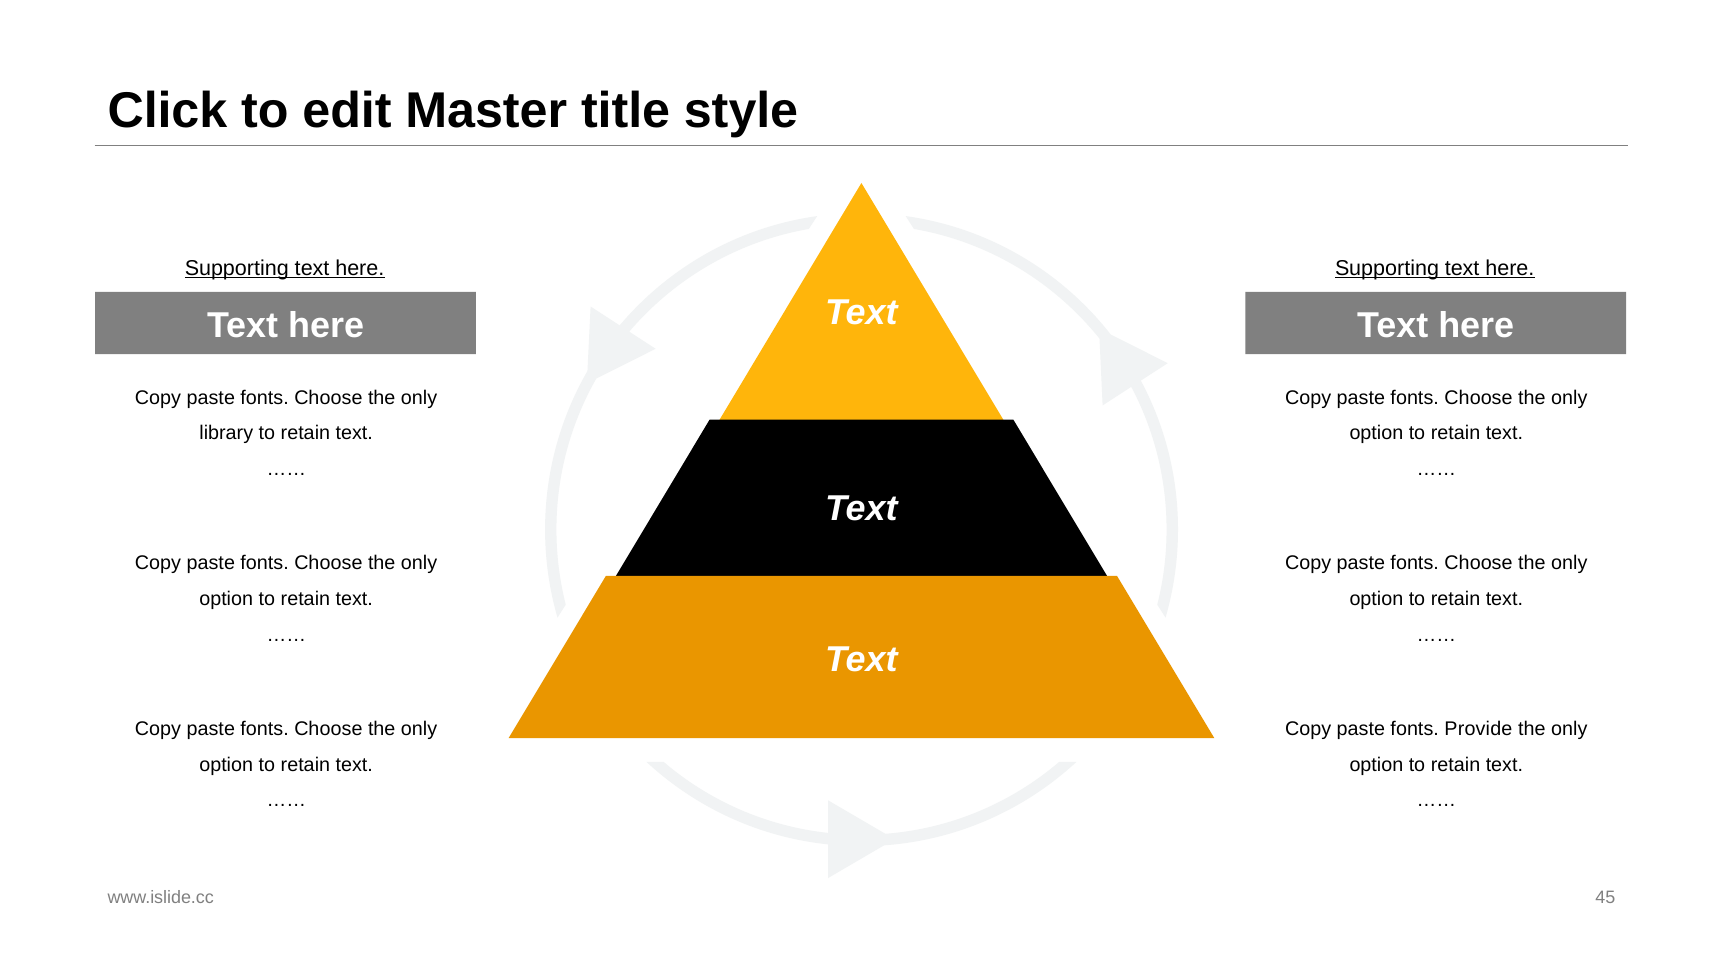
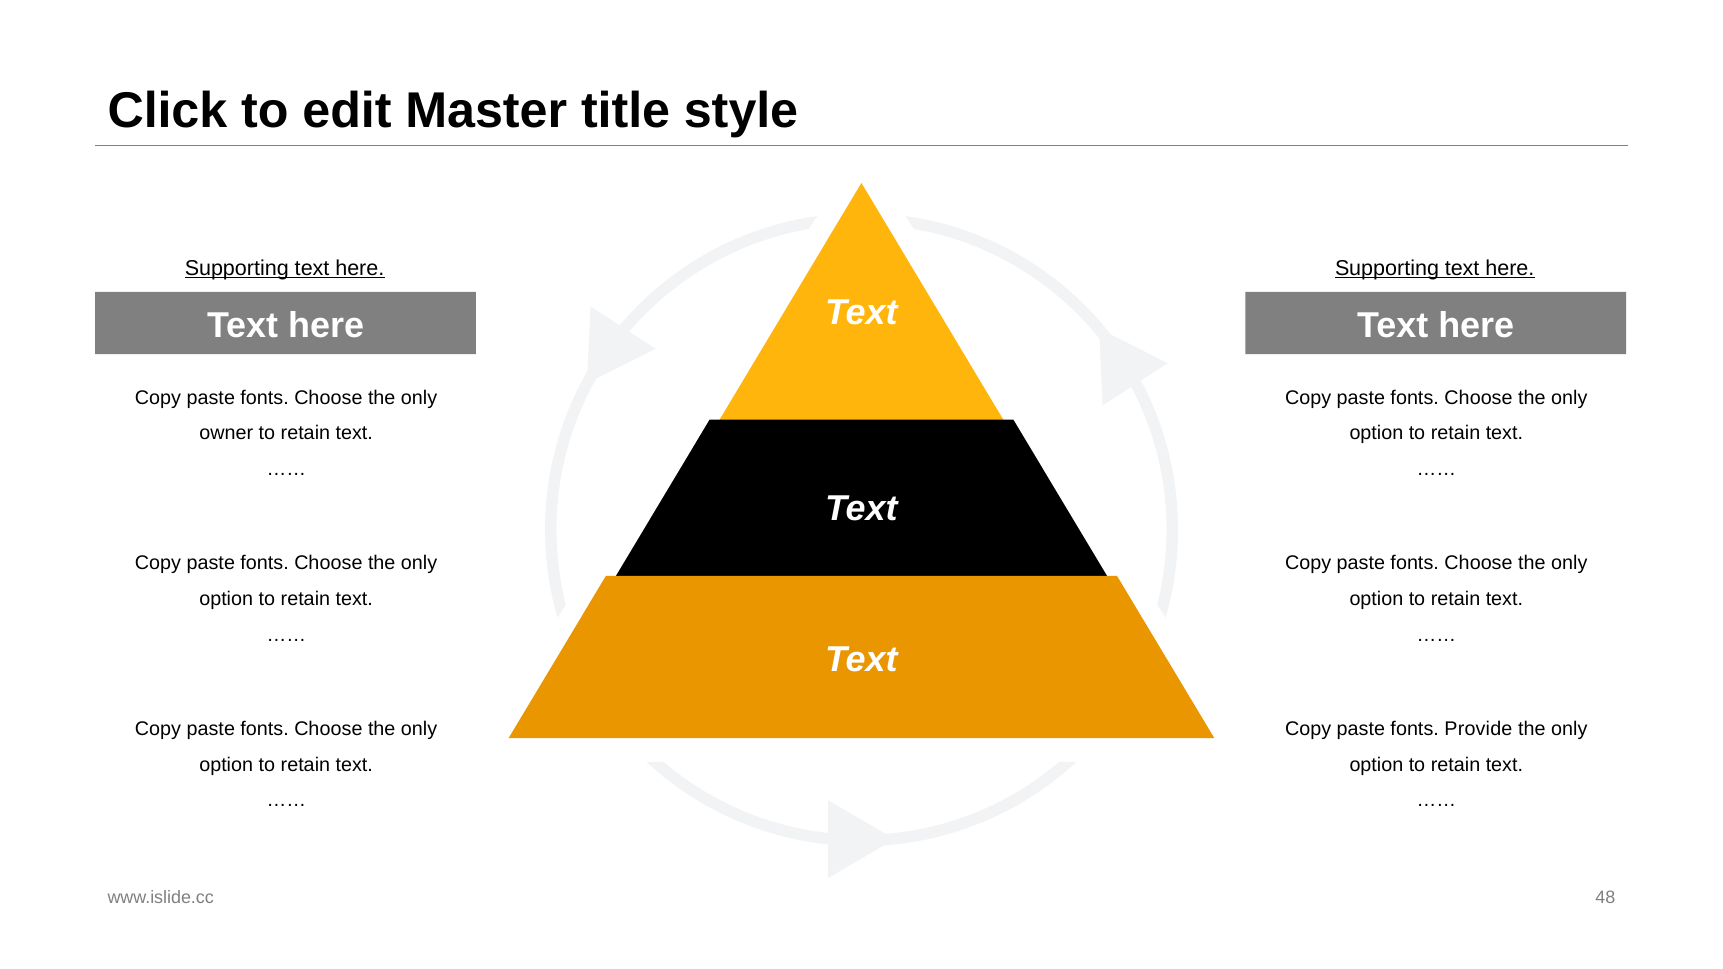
library: library -> owner (226, 433)
45: 45 -> 48 (1605, 898)
